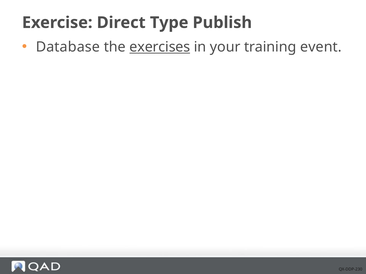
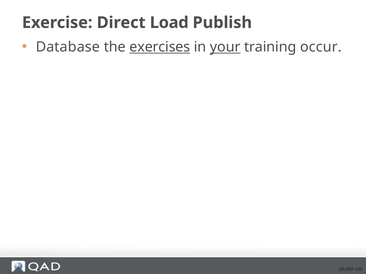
Type: Type -> Load (169, 23)
your underline: none -> present (225, 47)
event: event -> occur (321, 47)
